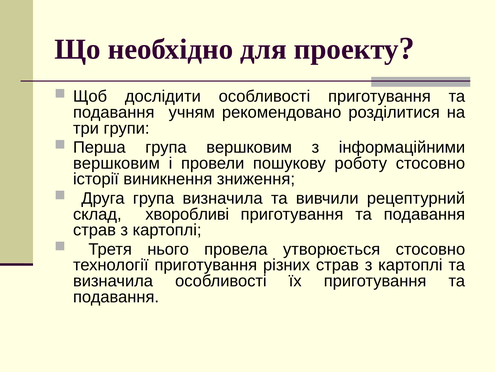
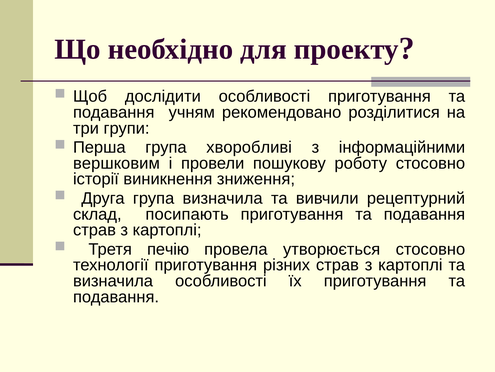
група вершковим: вершковим -> хворобливі (249, 147)
хворобливі: хворобливі -> посипають (187, 214)
нього: нього -> печію (168, 249)
